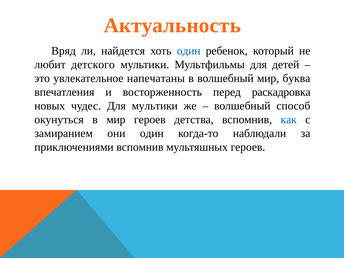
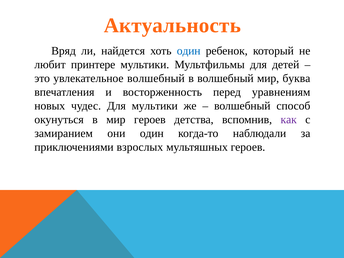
детского: детского -> принтере (93, 65)
увлекательное напечатаны: напечатаны -> волшебный (156, 78)
раскадровка: раскадровка -> уравнениям (281, 92)
как colour: blue -> purple (289, 120)
приключениями вспомнив: вспомнив -> взрослых (140, 147)
